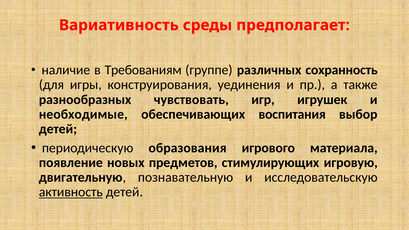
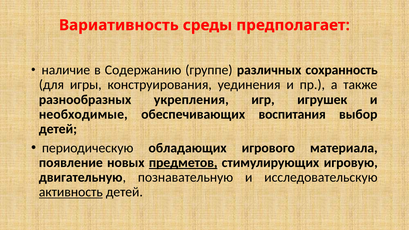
Требованиям: Требованиям -> Содержанию (143, 70)
чувствовать: чувствовать -> укрепления (191, 100)
образования: образования -> обладающих (188, 148)
предметов underline: none -> present (183, 163)
